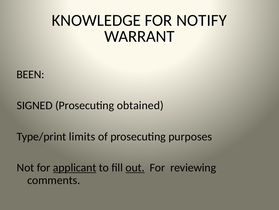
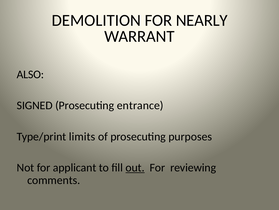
KNOWLEDGE: KNOWLEDGE -> DEMOLITION (96, 20)
NOTIFY: NOTIFY -> NEARLY (202, 20)
BEEN: BEEN -> ALSO (30, 74)
obtained: obtained -> entrance (140, 105)
applicant underline: present -> none (75, 167)
